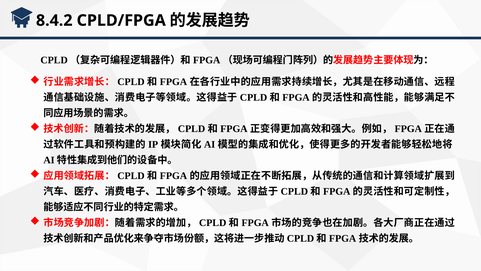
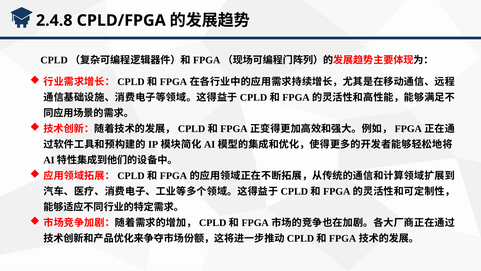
8.4.2: 8.4.2 -> 2.4.8 (54, 20)
